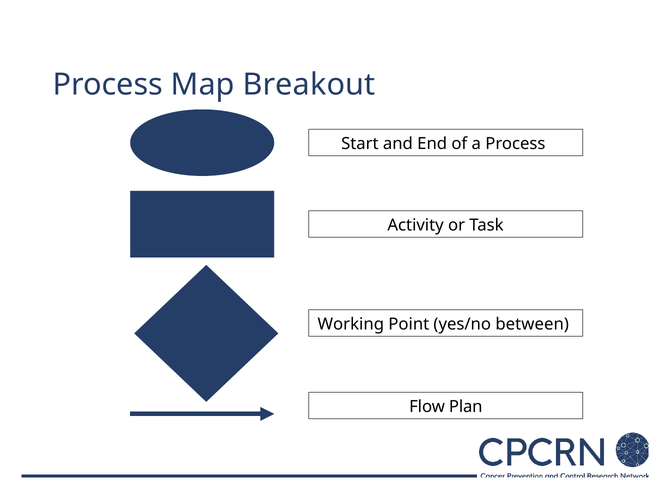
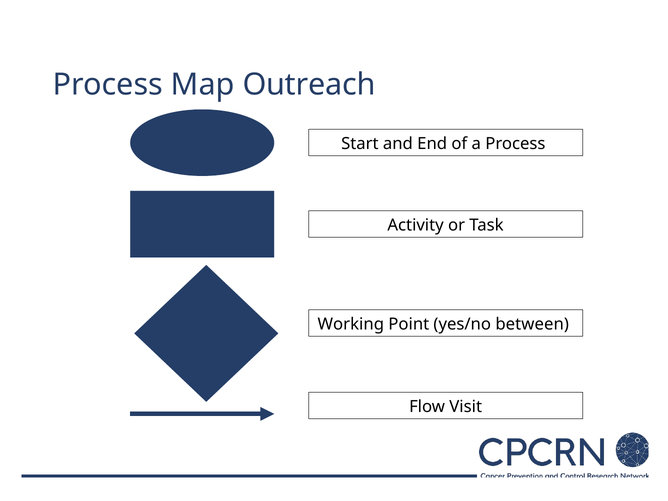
Breakout: Breakout -> Outreach (309, 85)
Plan: Plan -> Visit (466, 407)
